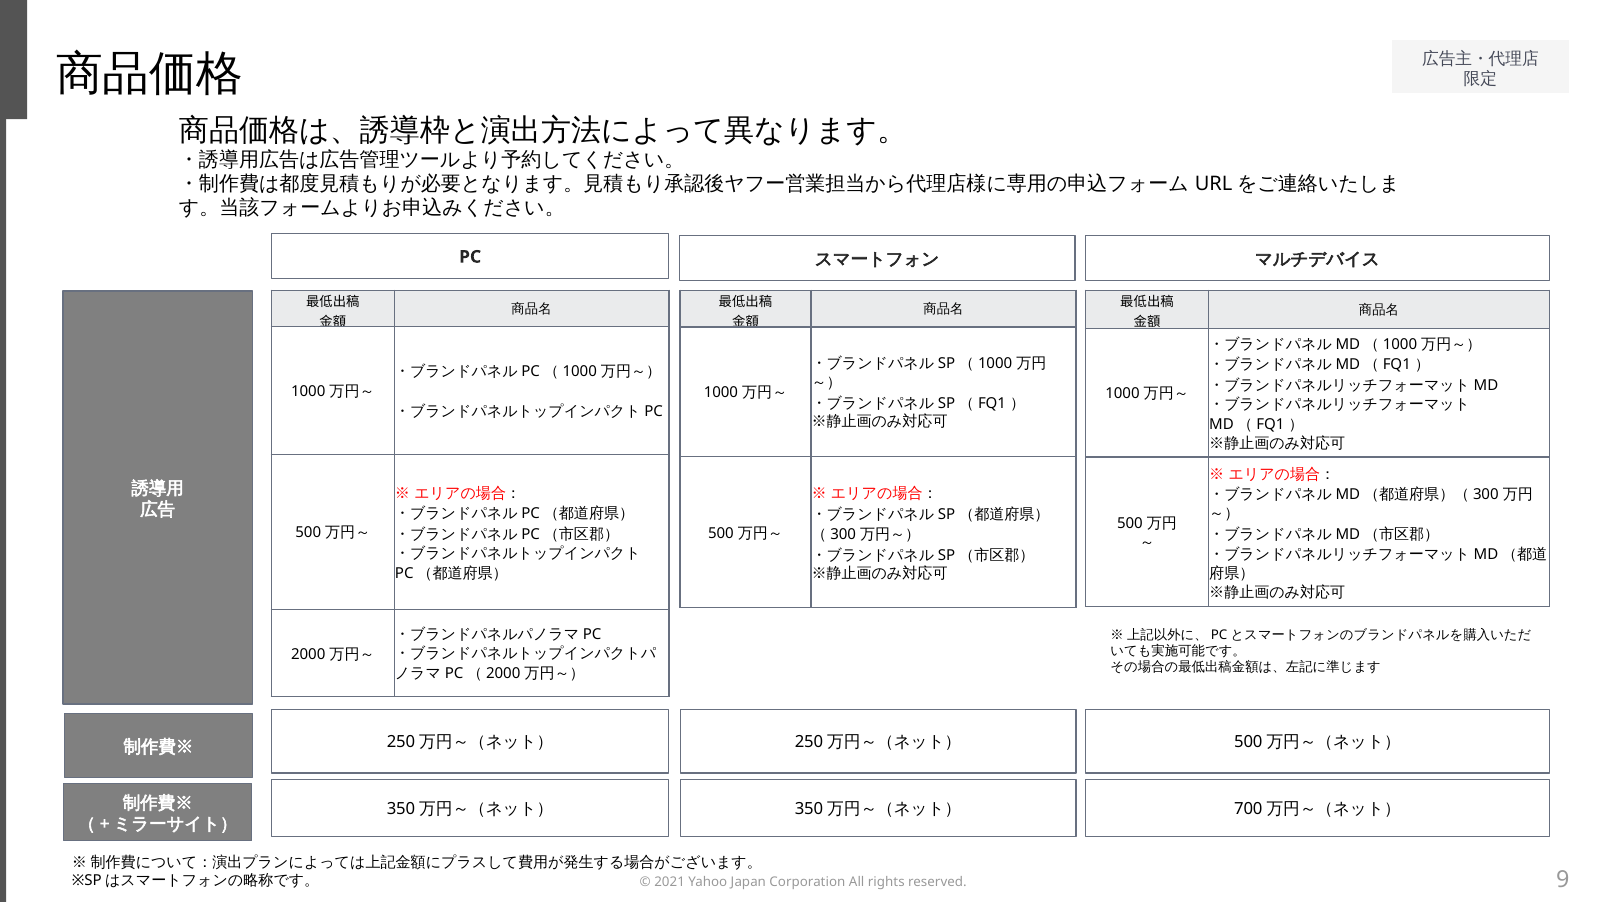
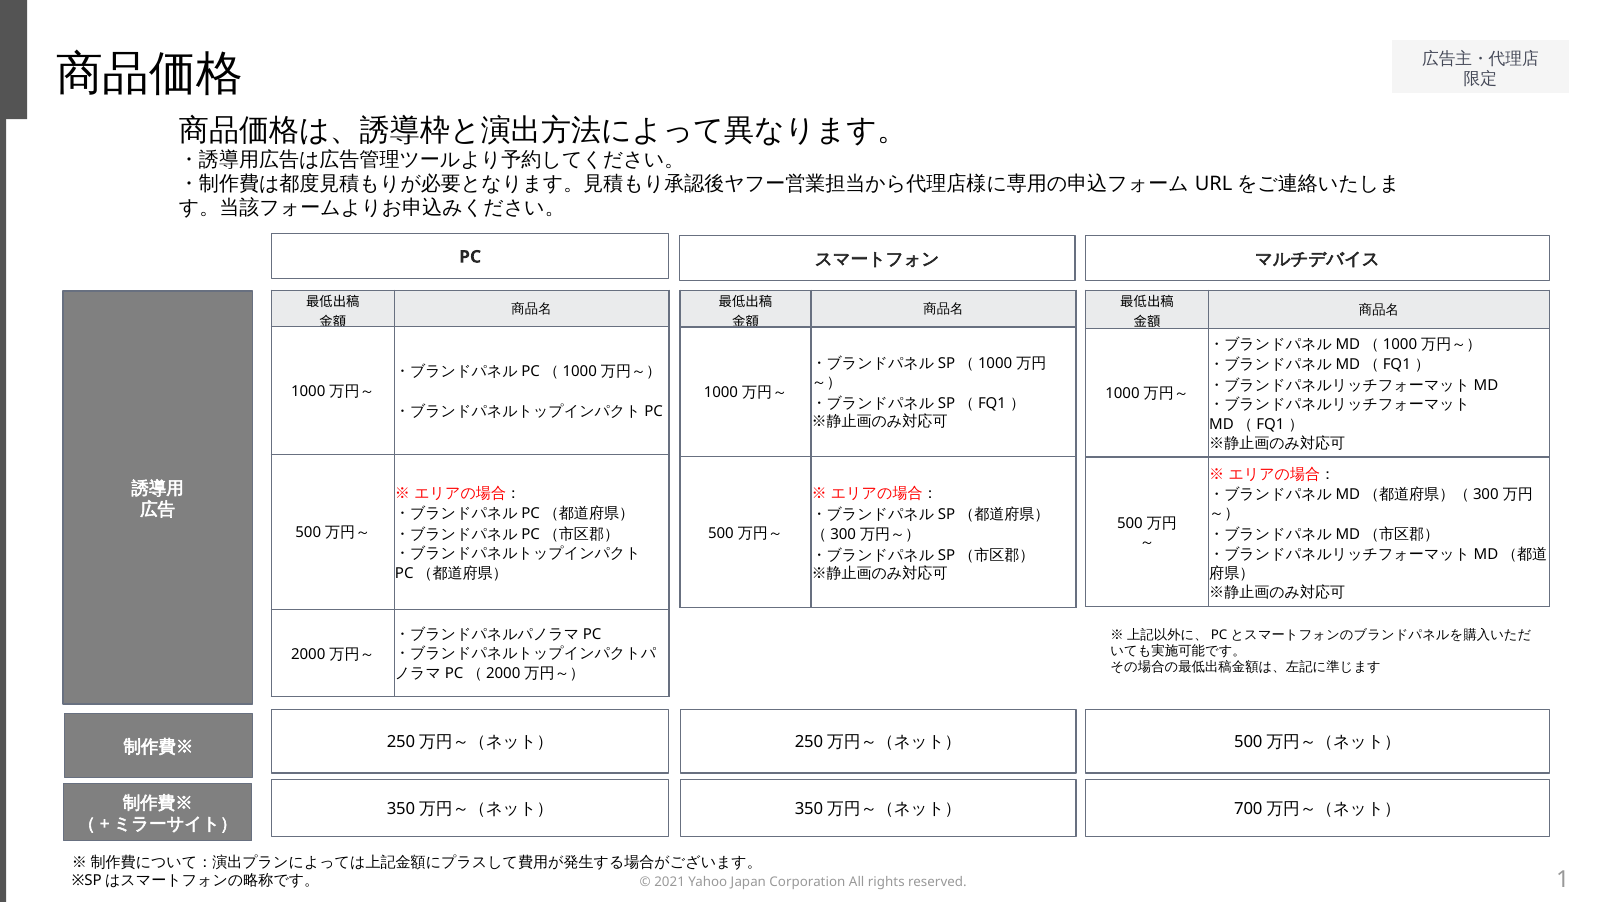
9: 9 -> 1 (1563, 880)
